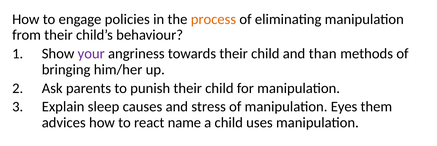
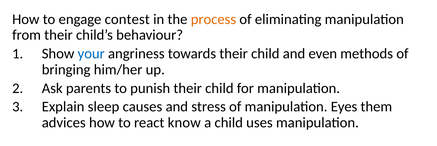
policies: policies -> contest (127, 19)
your colour: purple -> blue (91, 54)
than: than -> even (323, 54)
name: name -> know (184, 122)
